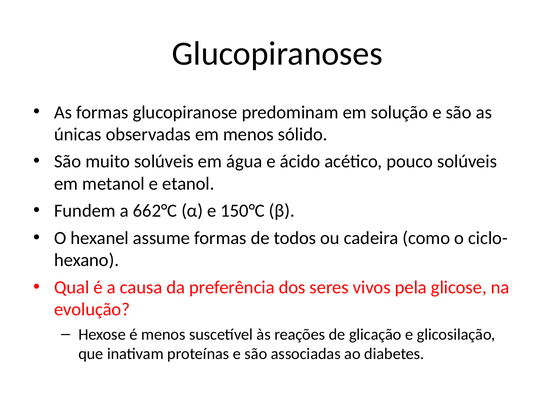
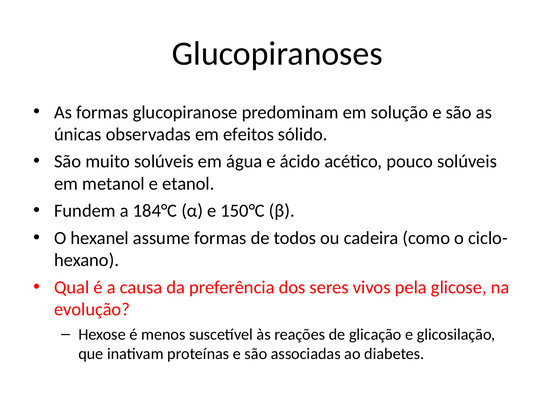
em menos: menos -> efeitos (249, 134)
662°C: 662°C -> 184°C (155, 211)
